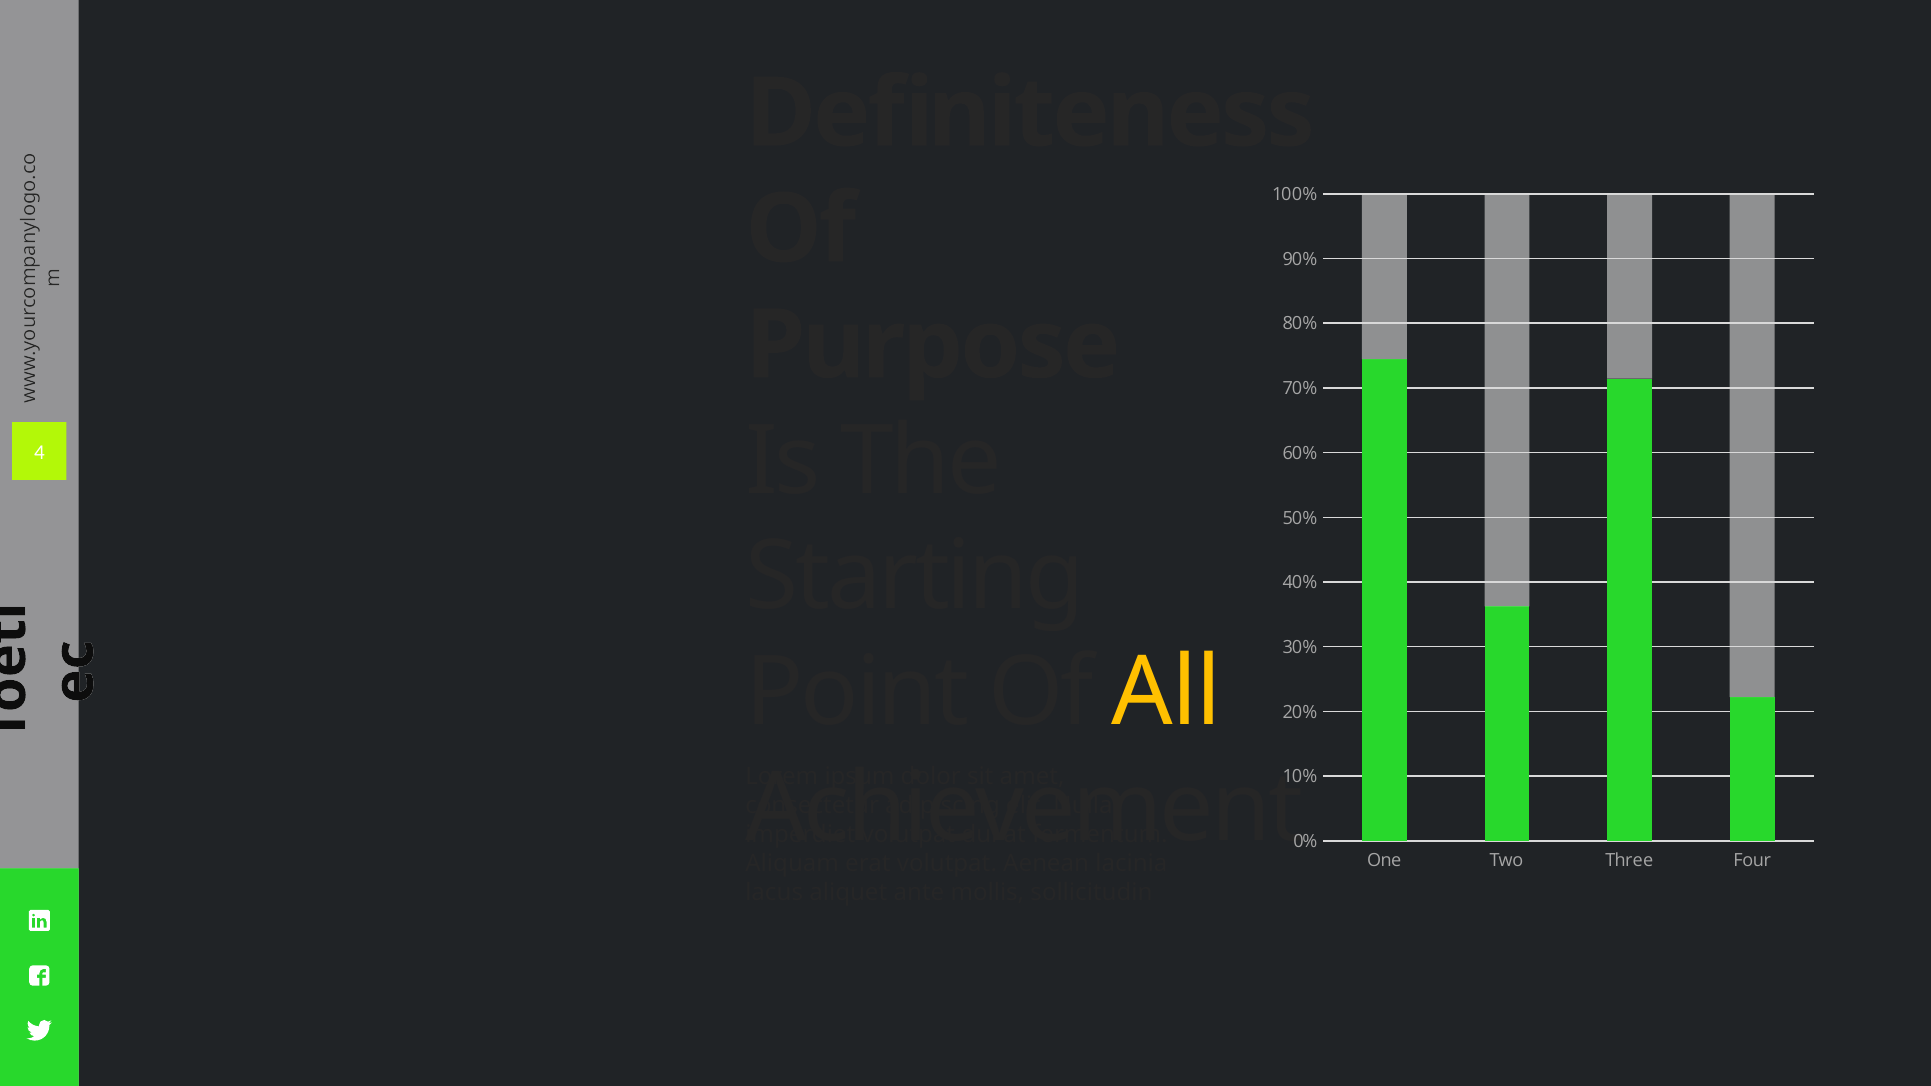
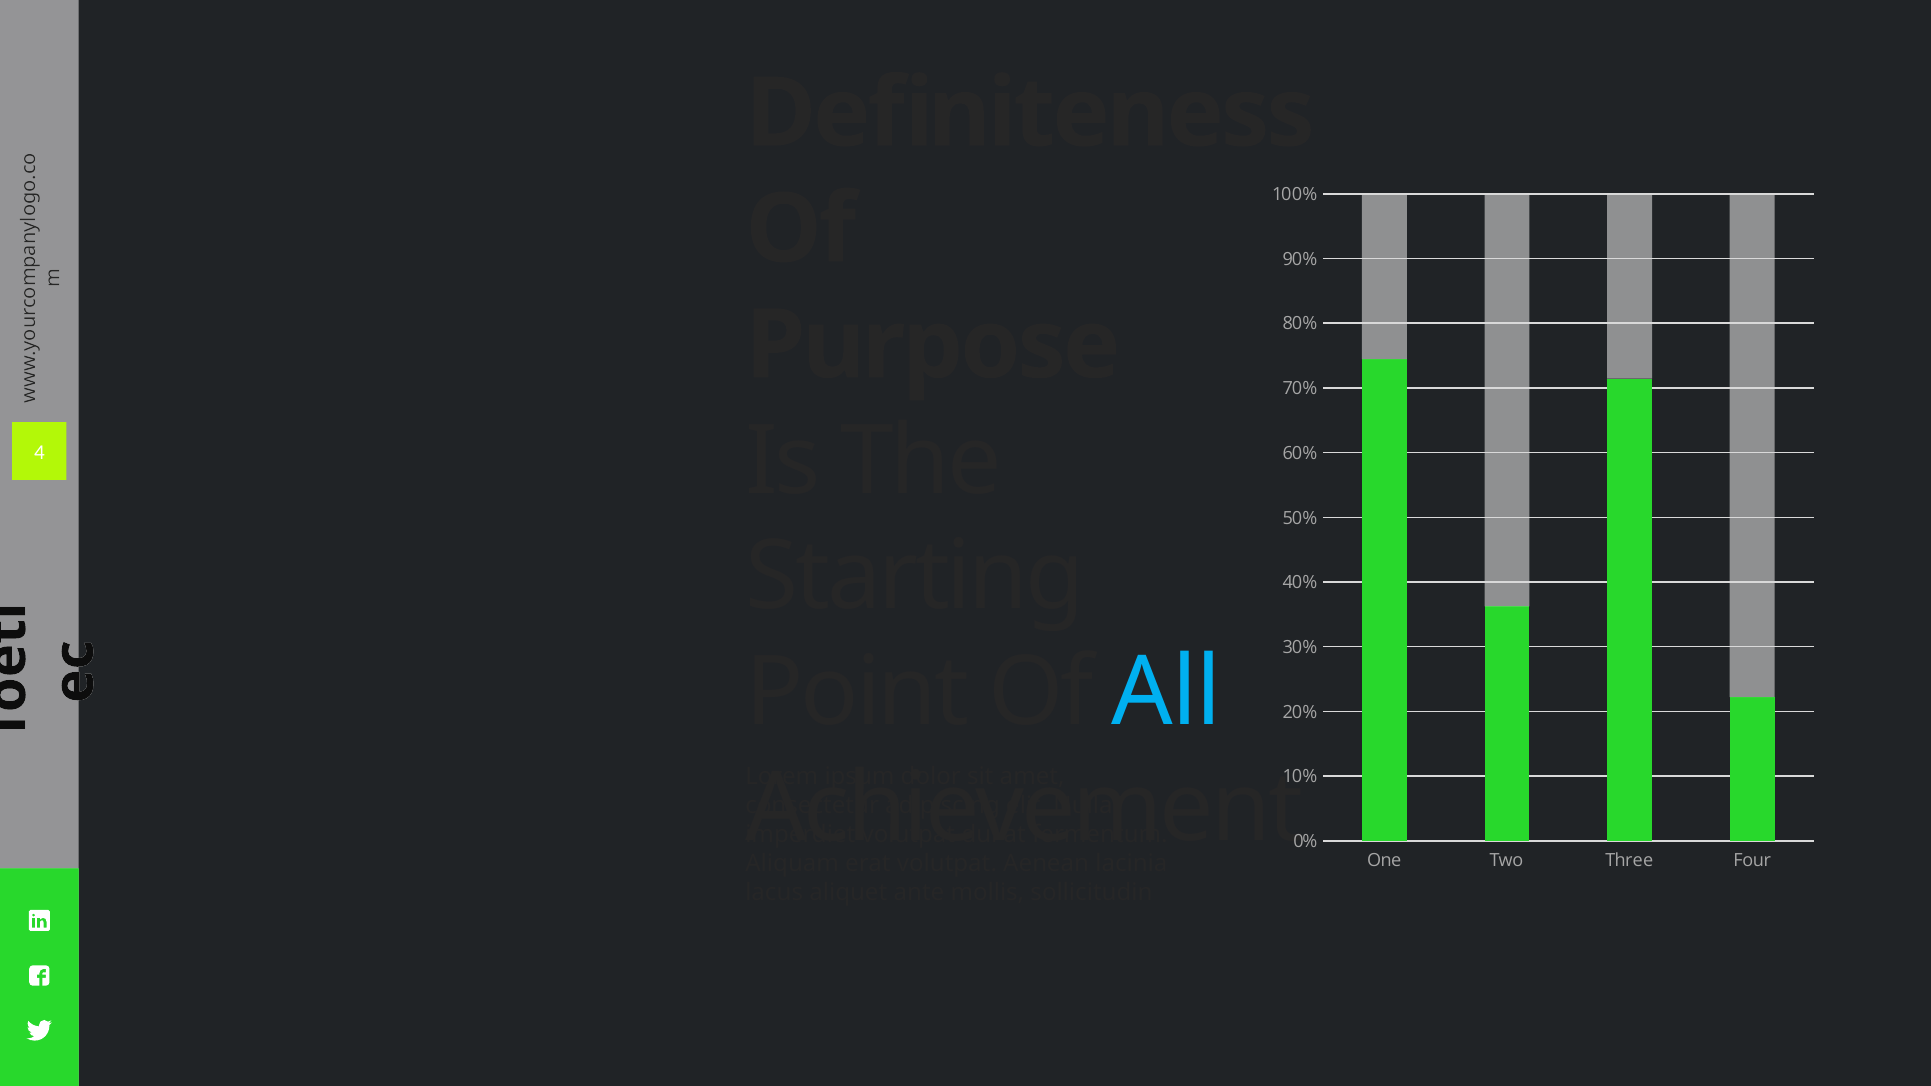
All colour: yellow -> light blue (1166, 693)
